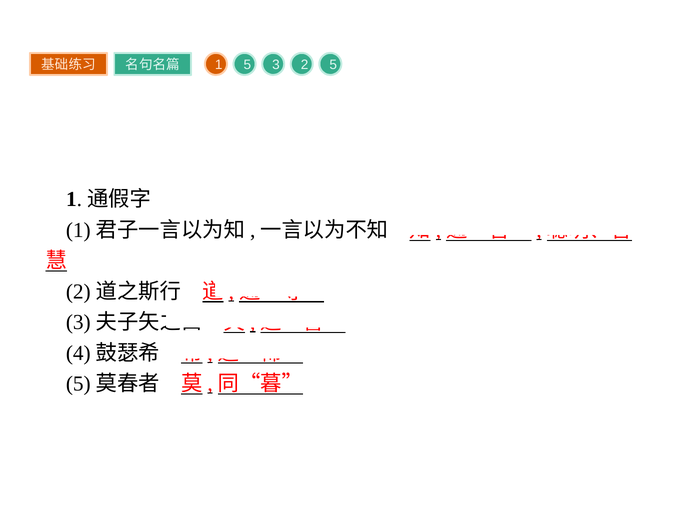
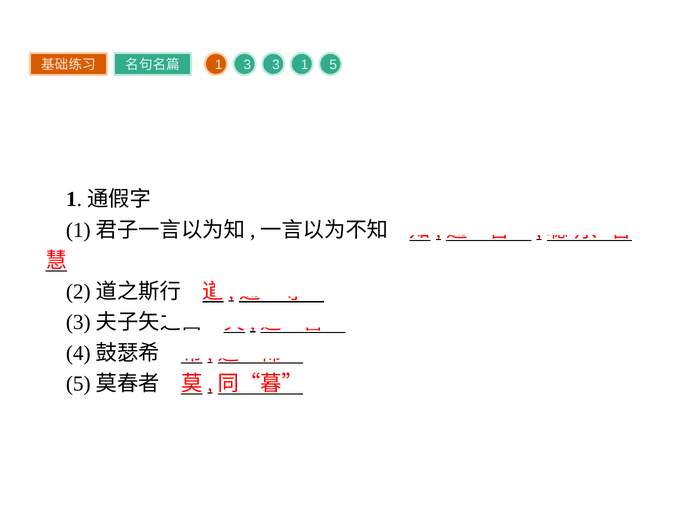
1 5: 5 -> 3 (247, 65)
3 2: 2 -> 1 (305, 65)
